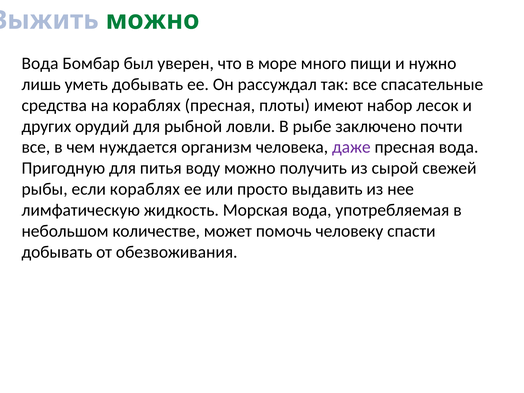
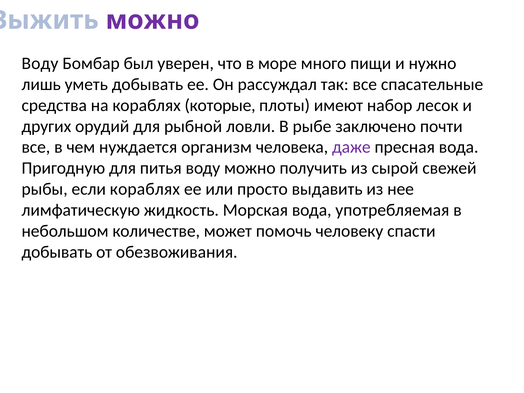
можно colour: green -> purple (152, 20)
Вода: Вода -> Воду (40, 63)
кораблях пресная: пресная -> которые (220, 105)
